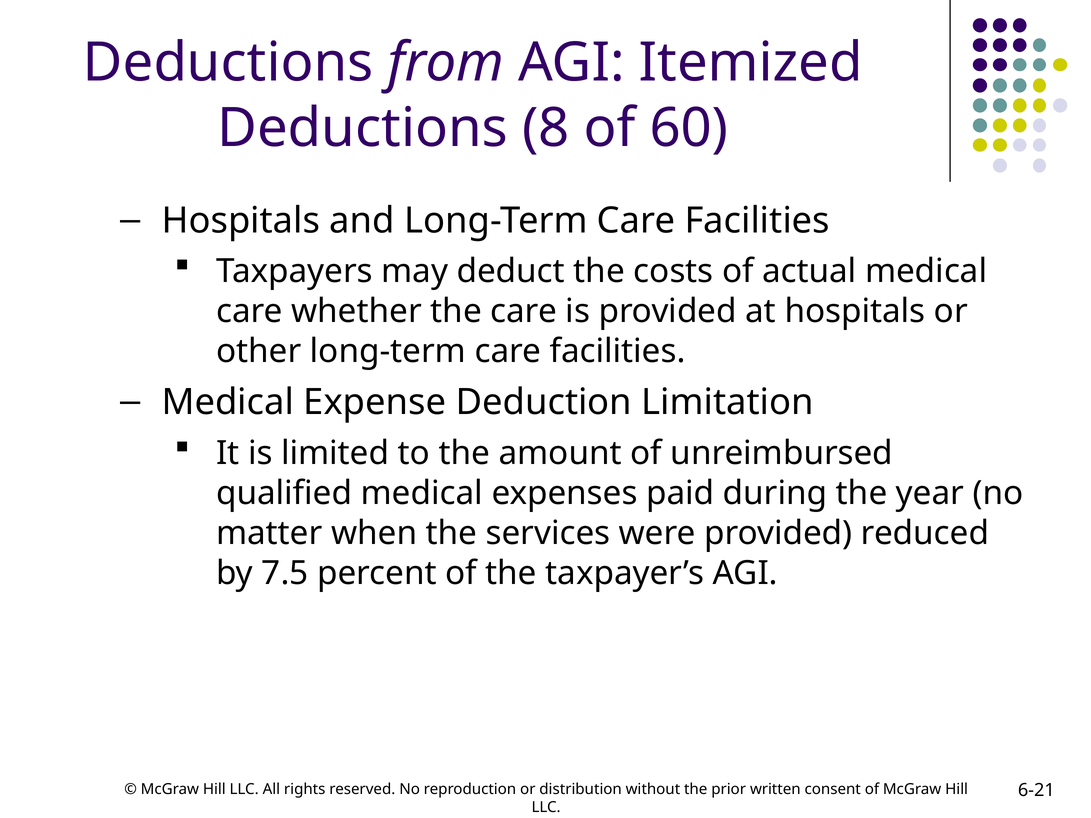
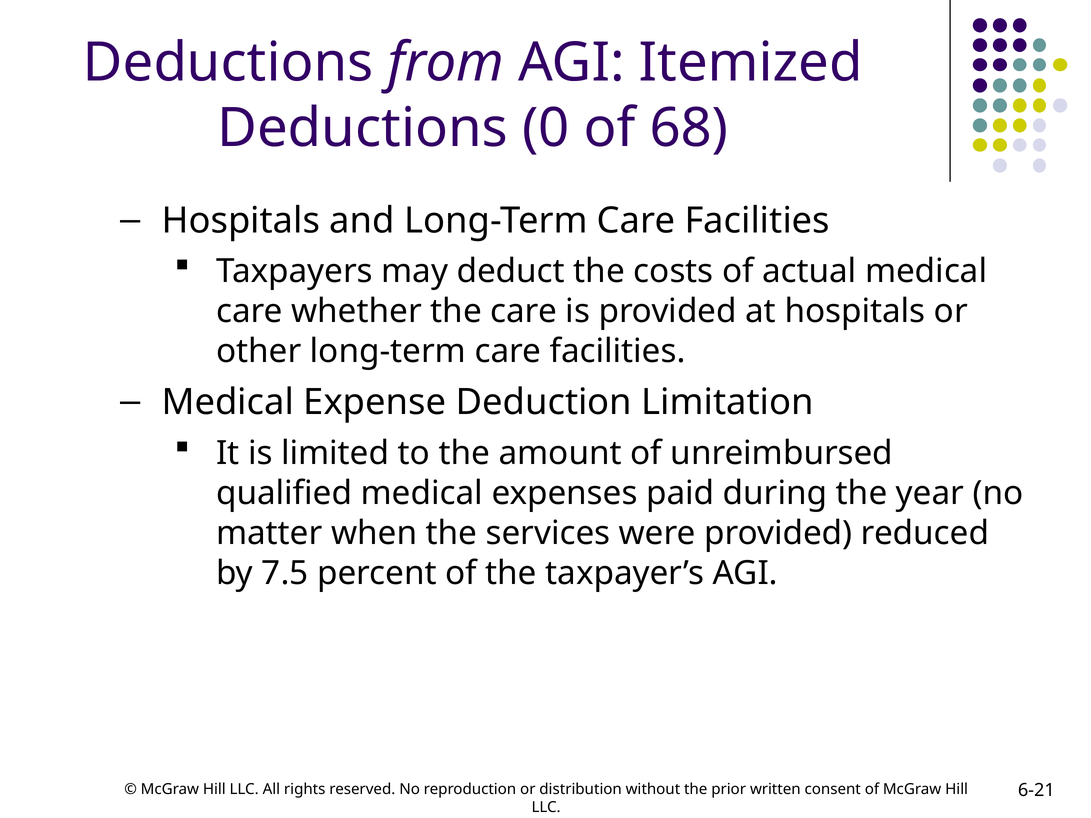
8: 8 -> 0 (546, 128)
60: 60 -> 68 (689, 128)
